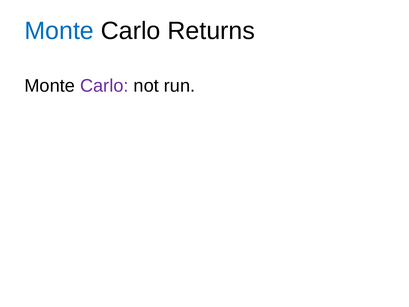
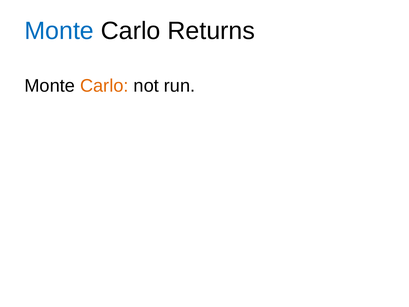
Carlo colour: purple -> orange (104, 86)
